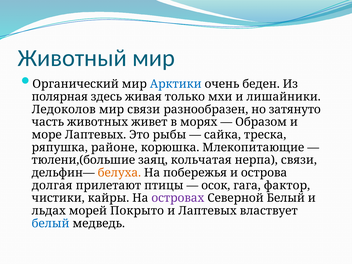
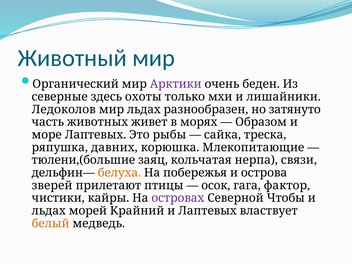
Арктики colour: blue -> purple (176, 84)
полярная: полярная -> северные (60, 97)
живая: живая -> охоты (143, 97)
мир связи: связи -> льдах (144, 109)
районе: районе -> давних (114, 147)
долгая: долгая -> зверей (52, 185)
Северной Белый: Белый -> Чтобы (286, 198)
Покрыто: Покрыто -> Крайний (137, 211)
белый colour: blue -> orange (51, 223)
